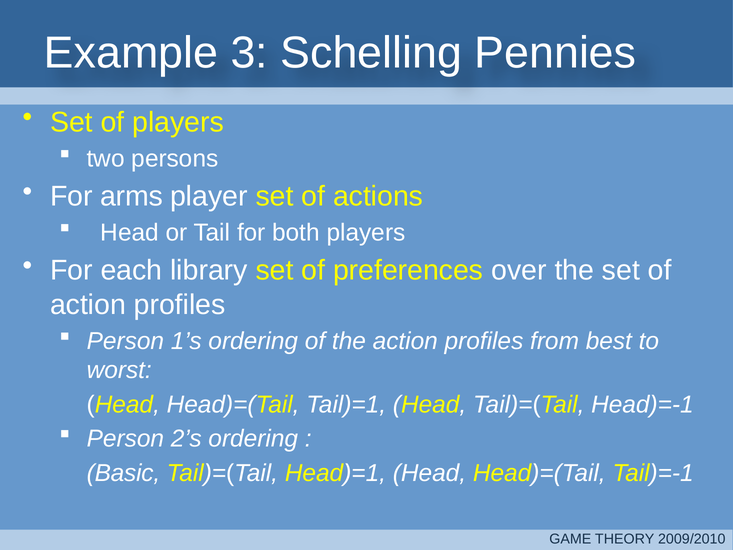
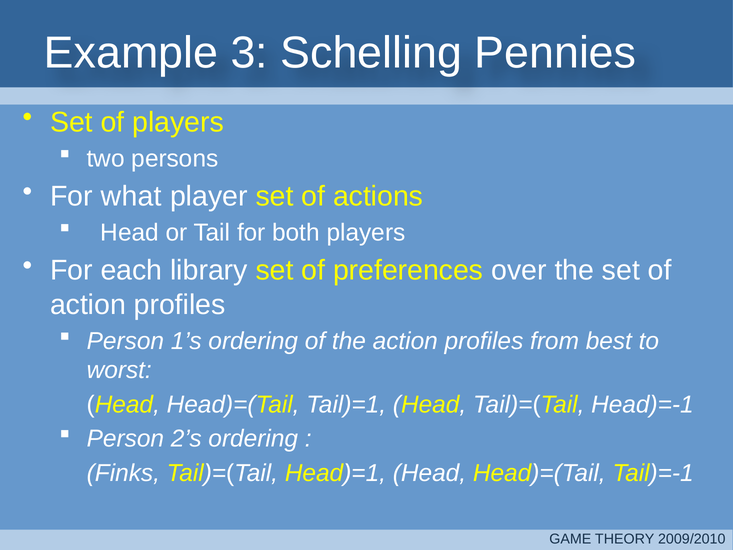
arms: arms -> what (131, 196)
Basic: Basic -> Finks (123, 473)
